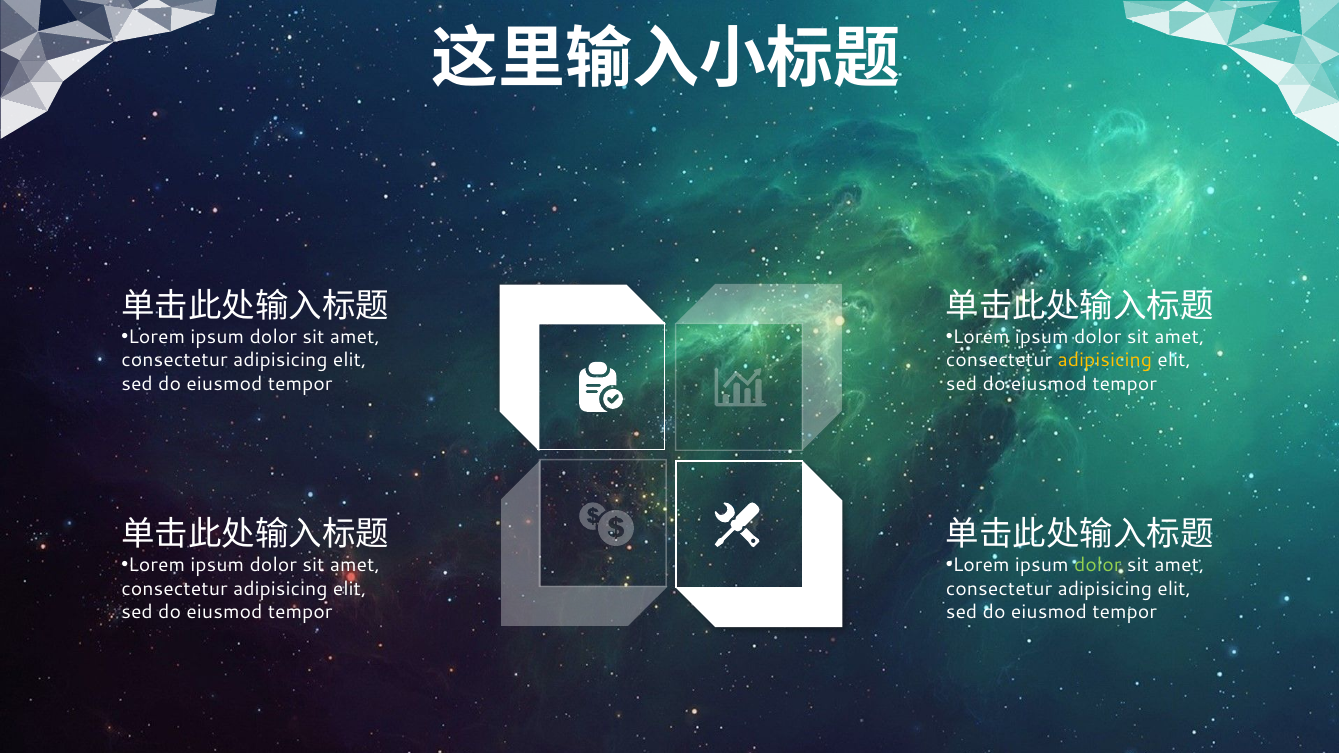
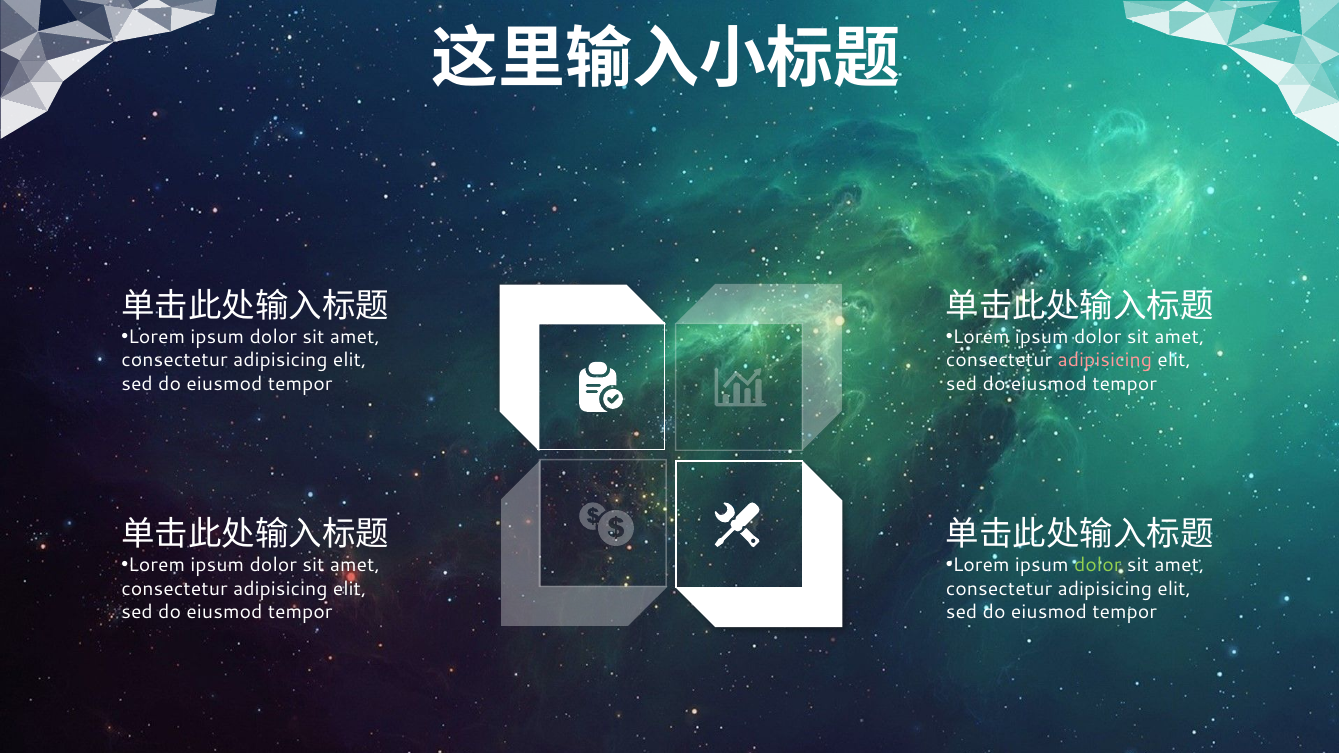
adipisicing colour: yellow -> pink (1105, 360)
